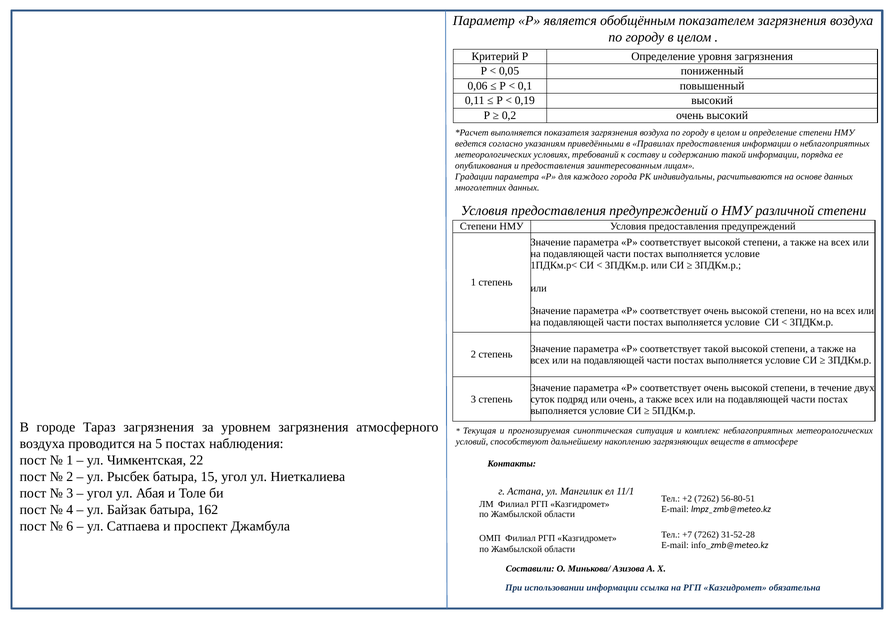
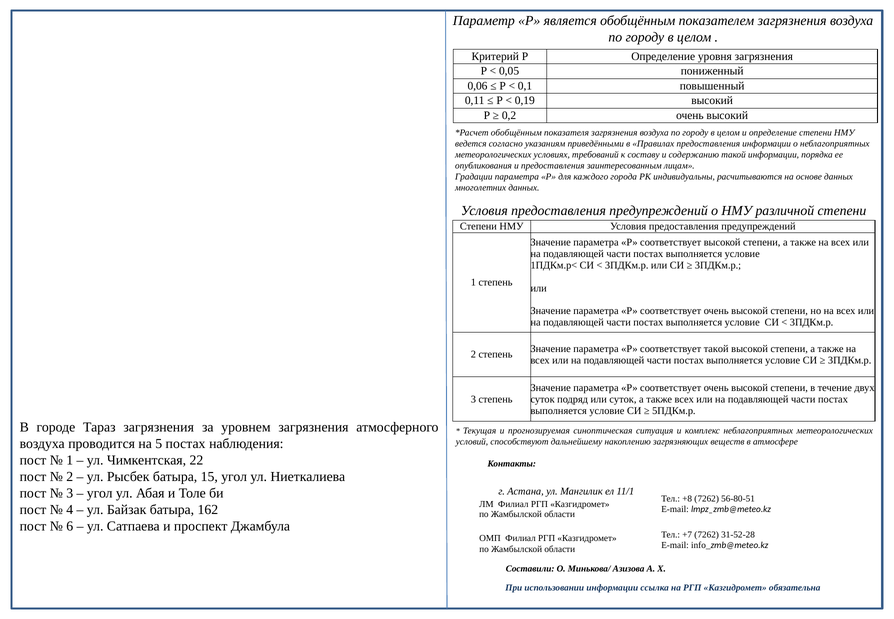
выполняется: выполняется -> обобщённым (516, 133)
или очень: очень -> суток (623, 399)
+2: +2 -> +8 (687, 499)
